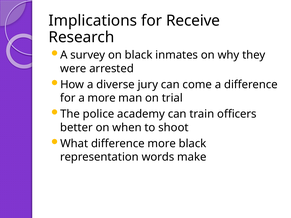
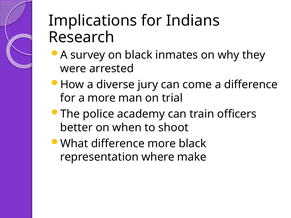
Receive: Receive -> Indians (193, 21)
words: words -> where (158, 157)
